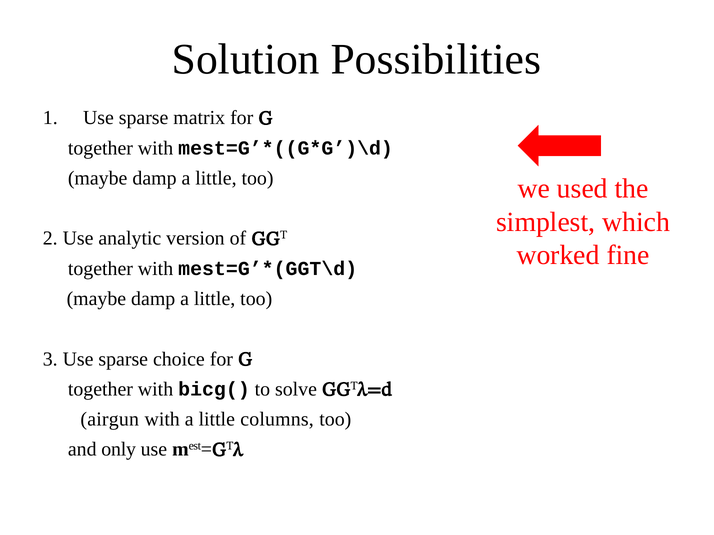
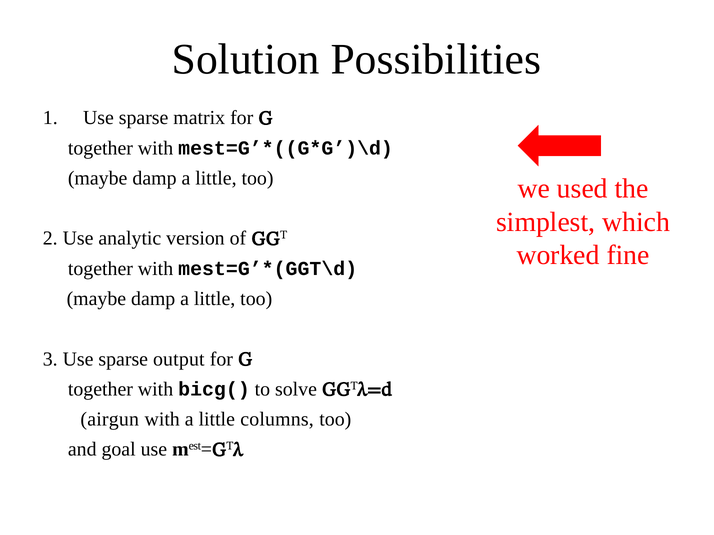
choice: choice -> output (179, 359)
only: only -> goal (119, 450)
